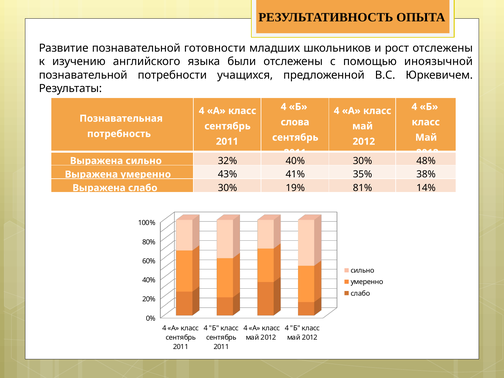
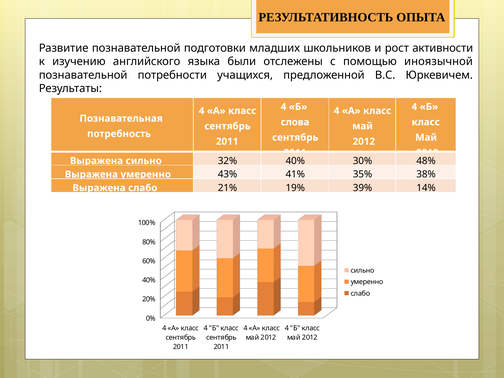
готовности: готовности -> подготовки (215, 48)
рост отслежены: отслежены -> активности (443, 48)
слабо 30%: 30% -> 21% (228, 188)
81%: 81% -> 39% (363, 188)
